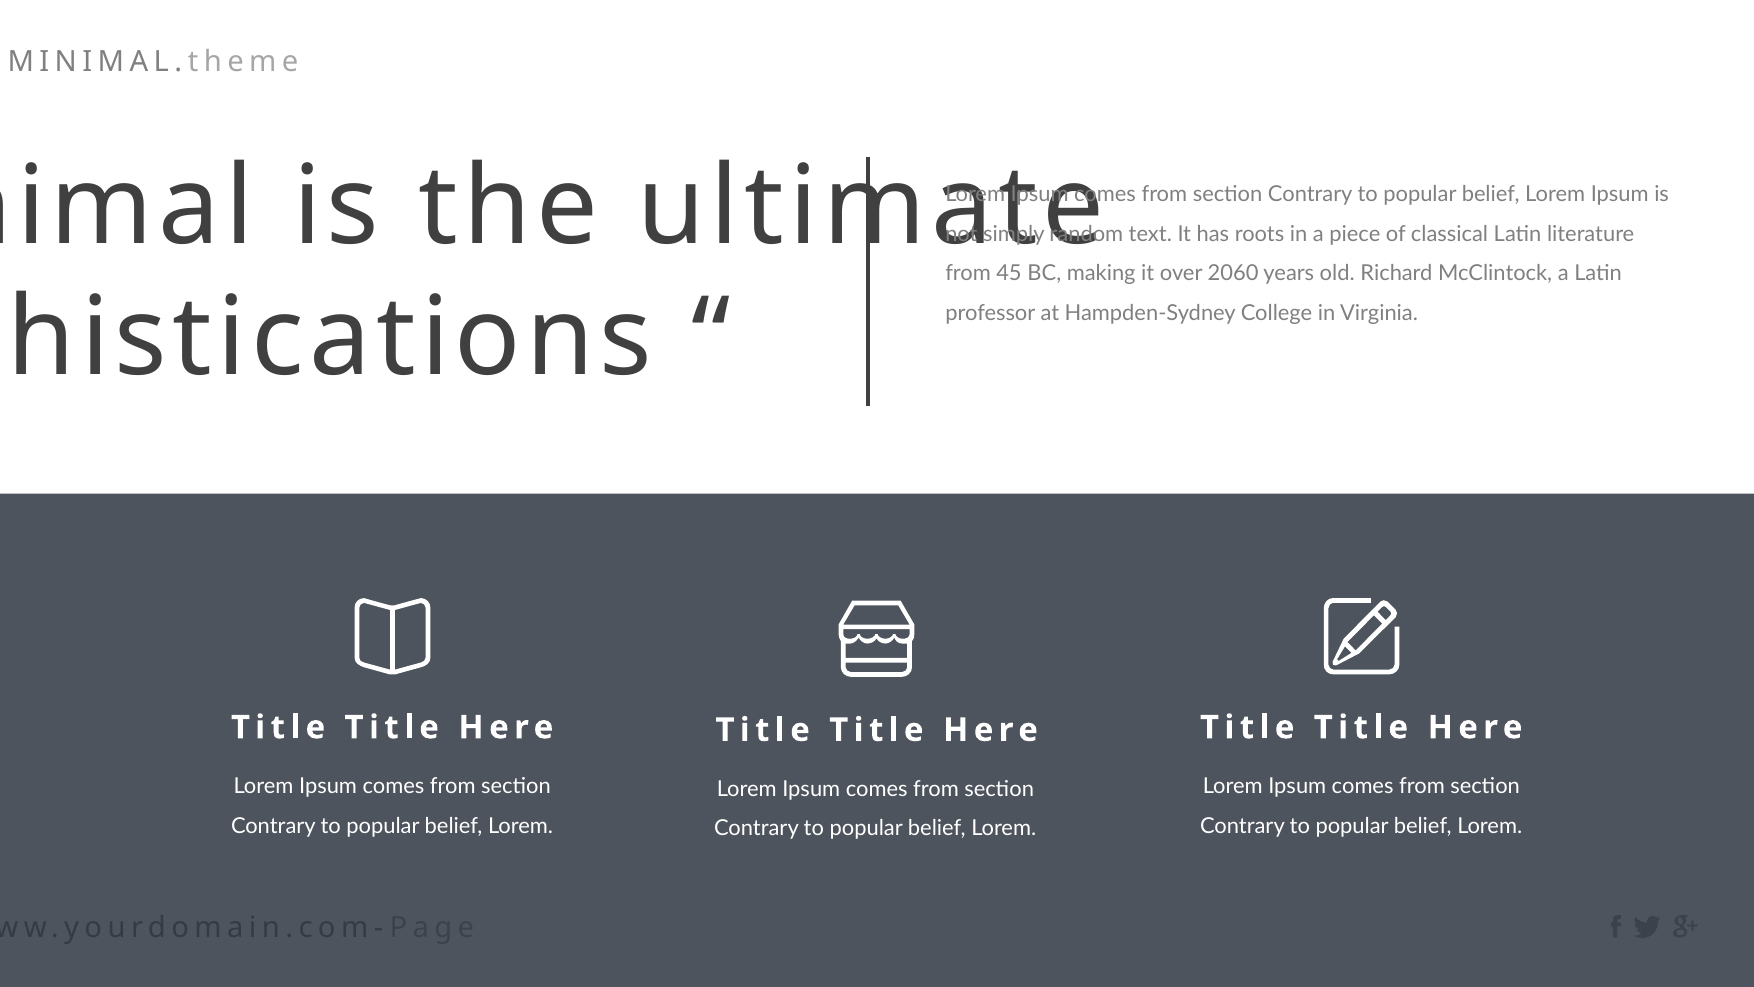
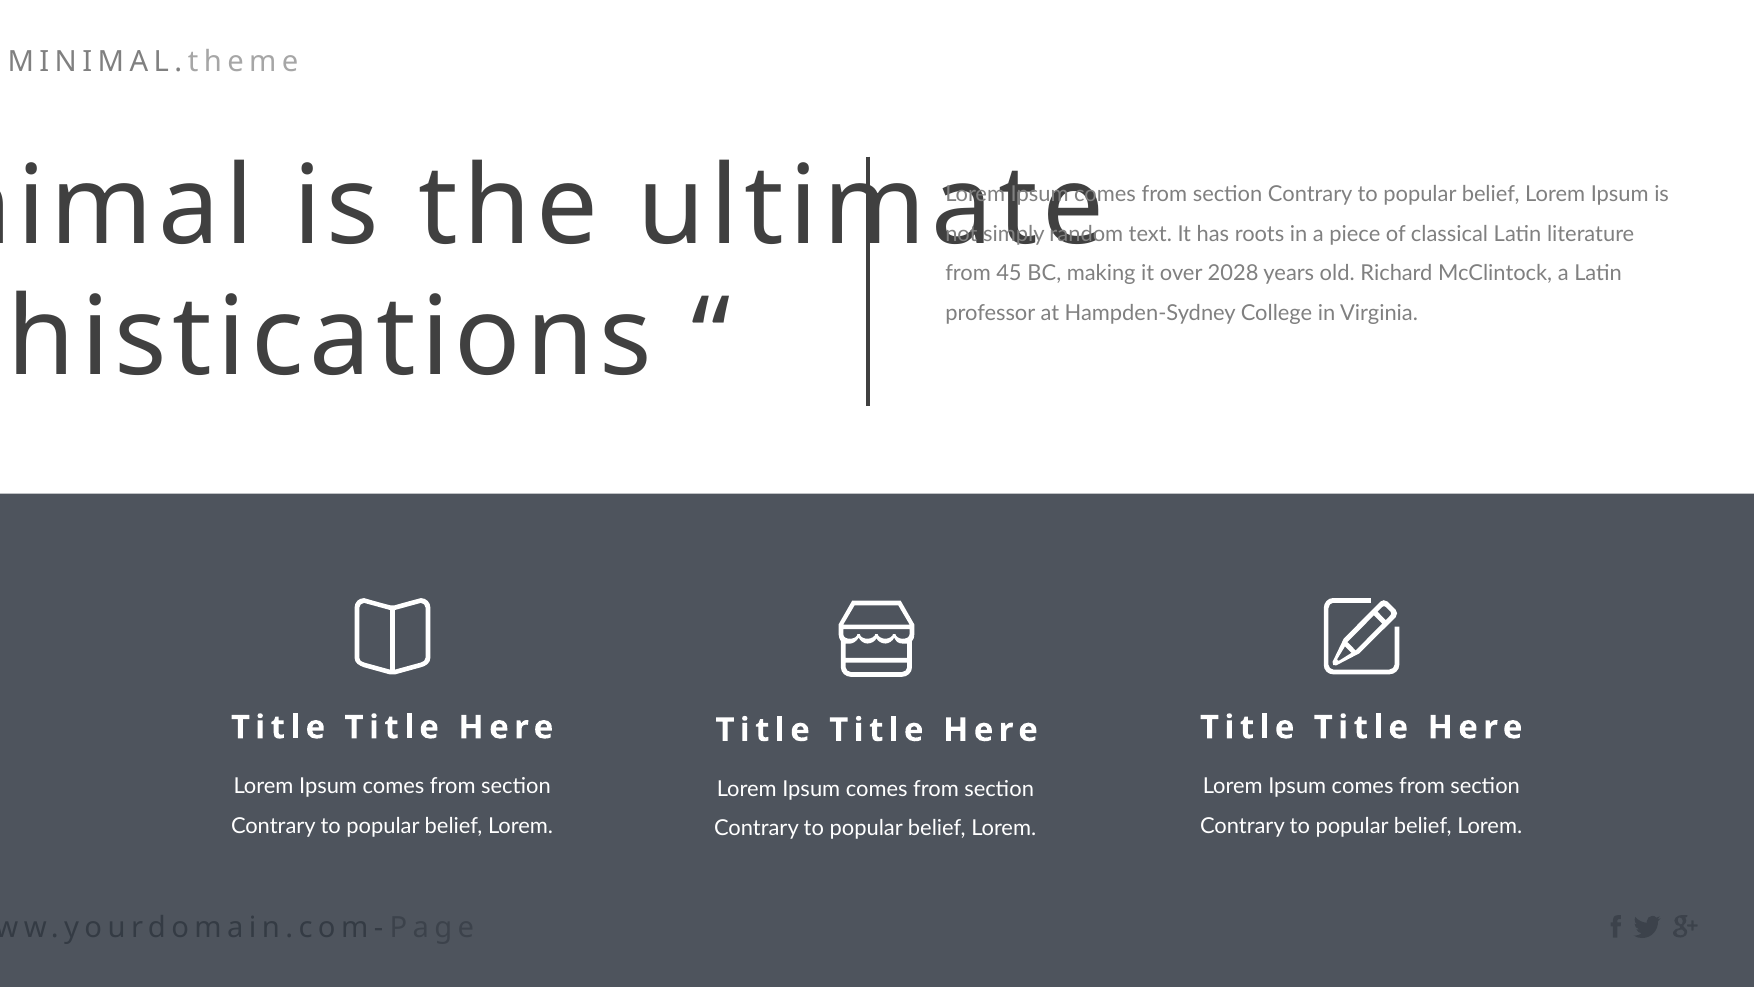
2060: 2060 -> 2028 (1233, 274)
